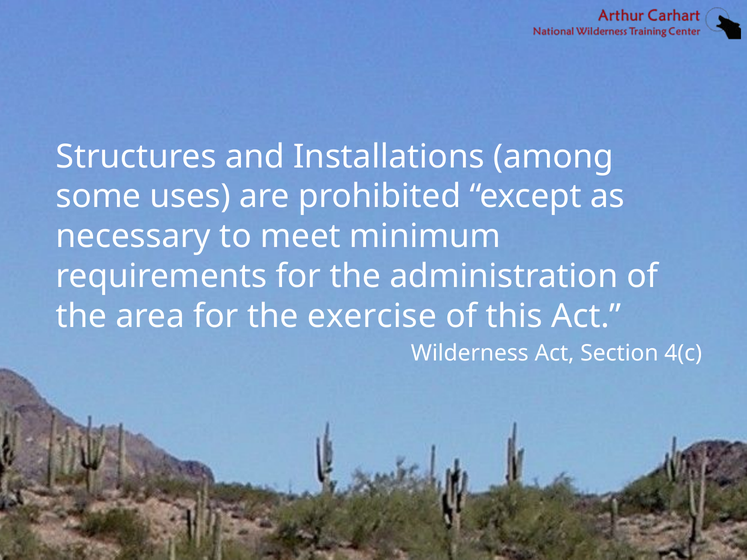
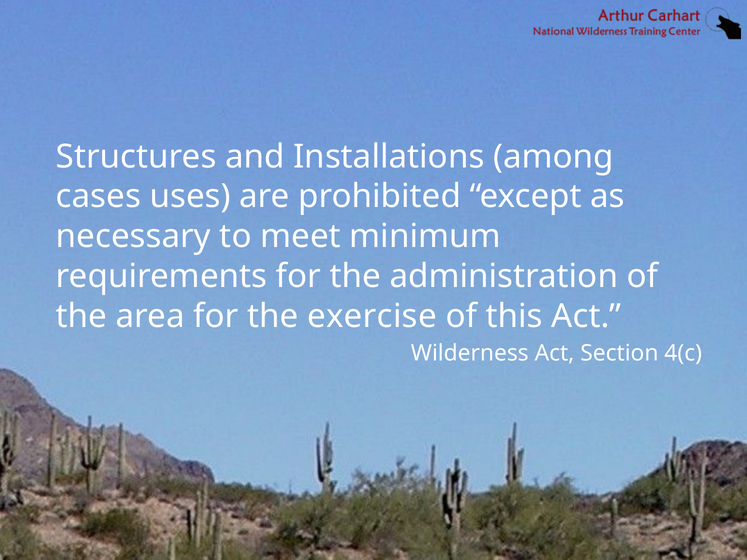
some: some -> cases (98, 197)
